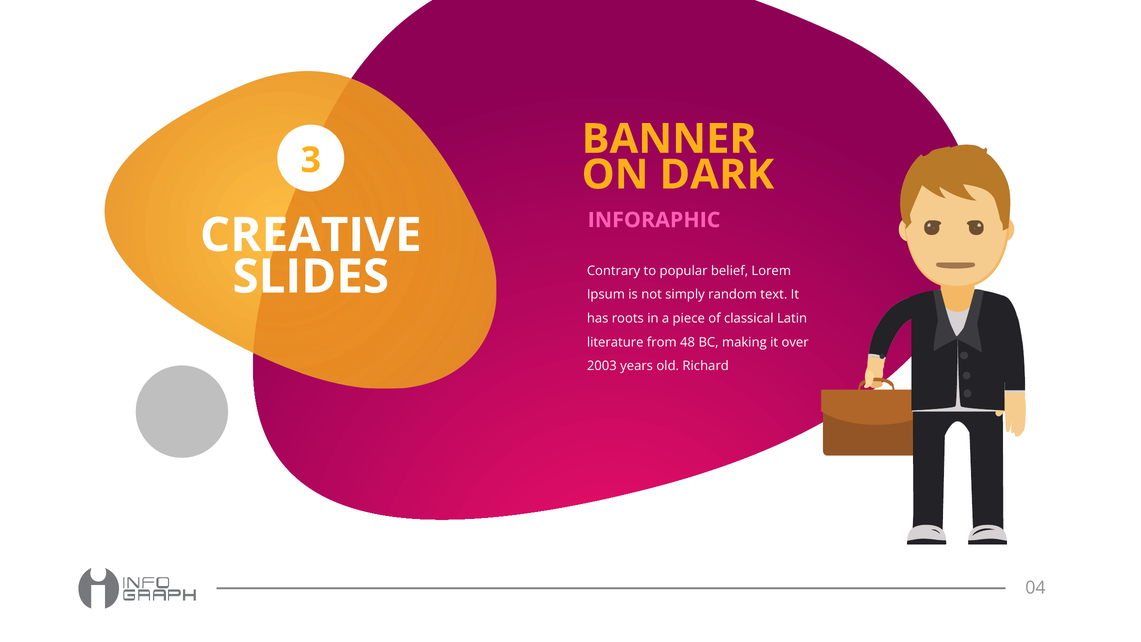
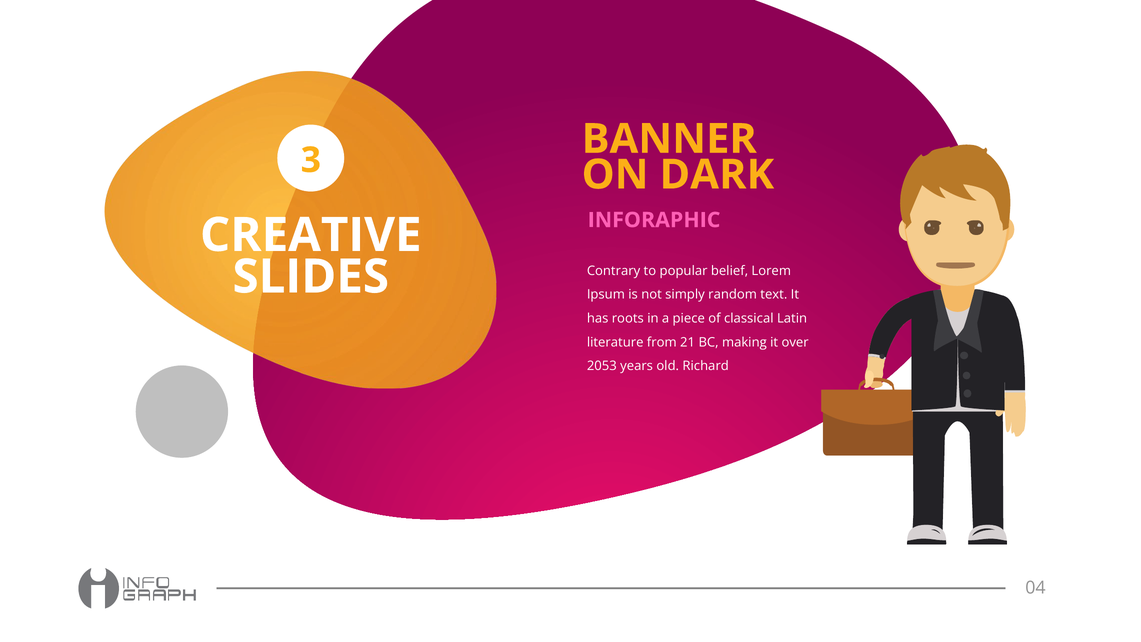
48: 48 -> 21 (688, 342)
2003: 2003 -> 2053 (602, 366)
